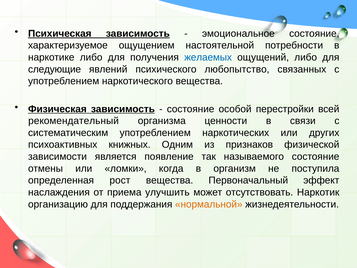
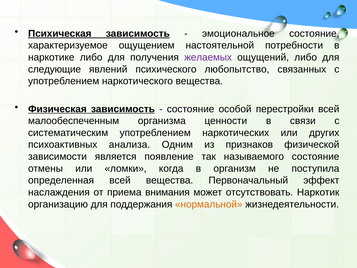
желаемых colour: blue -> purple (208, 57)
рекомендательный: рекомендательный -> малообеспеченным (74, 121)
книжных: книжных -> анализа (130, 145)
определенная рост: рост -> всей (120, 180)
улучшить: улучшить -> внимания (167, 192)
